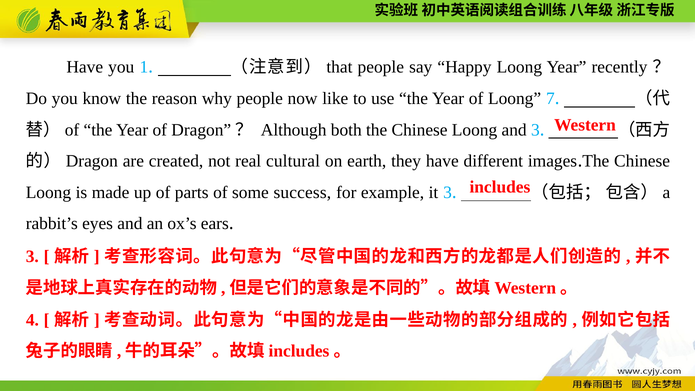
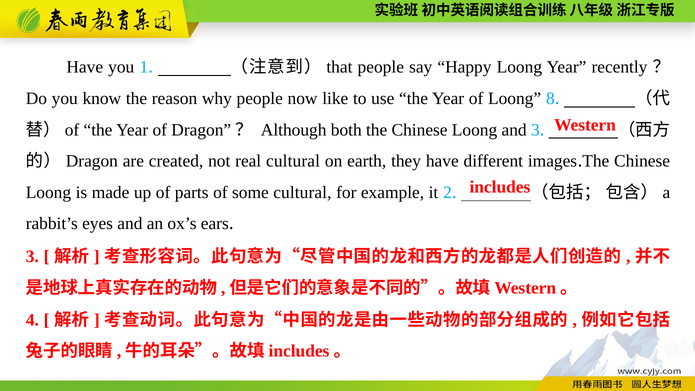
7: 7 -> 8 (550, 99)
some success: success -> cultural (302, 192)
it 3: 3 -> 2 (448, 192)
